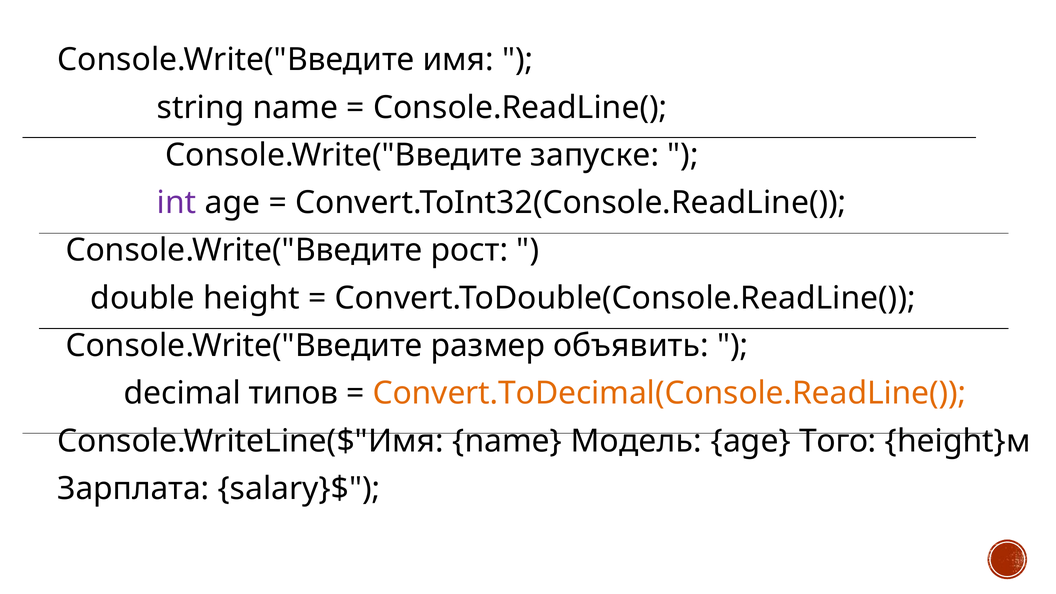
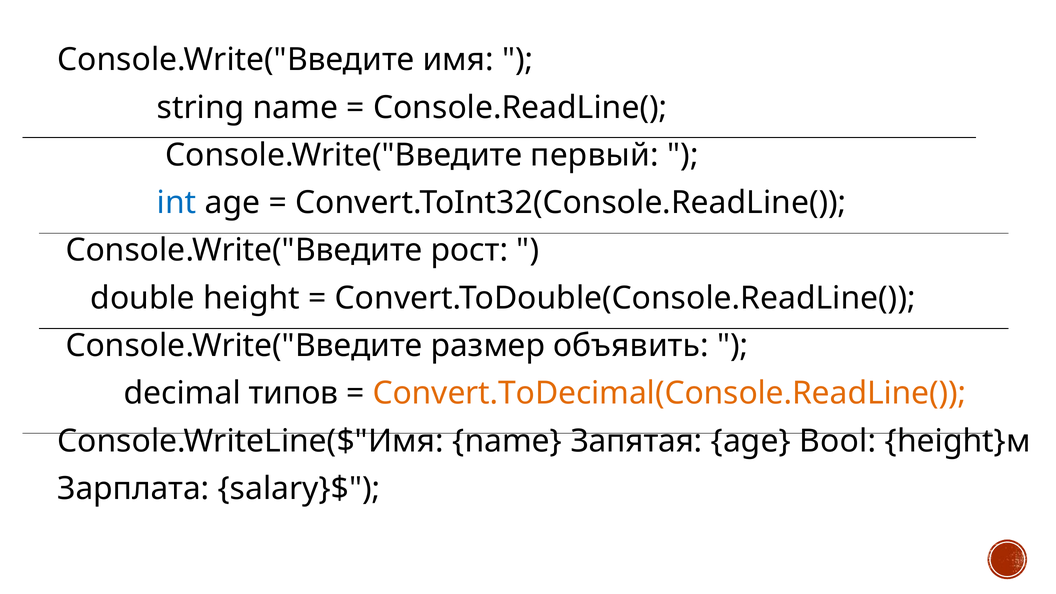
запуске: запуске -> первый (595, 155)
int colour: purple -> blue (177, 203)
Модель: Модель -> Запятая (637, 441)
Того: Того -> Bool (838, 441)
